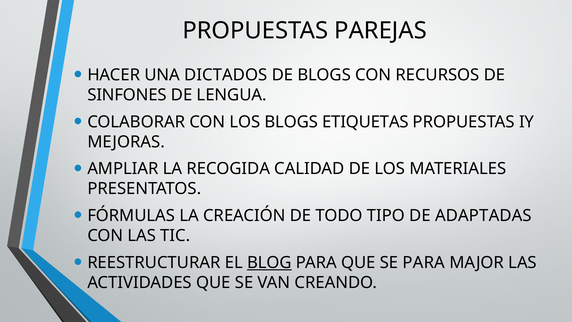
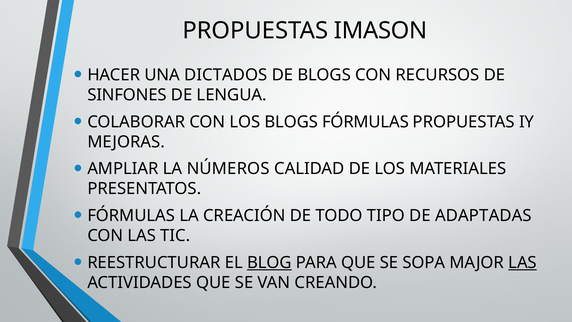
PAREJAS: PAREJAS -> IMASON (381, 30)
BLOGS ETIQUETAS: ETIQUETAS -> FÓRMULAS (365, 122)
RECOGIDA: RECOGIDA -> NÚMEROS (228, 169)
SE PARA: PARA -> SOPA (424, 262)
LAS underline: none -> present (523, 262)
